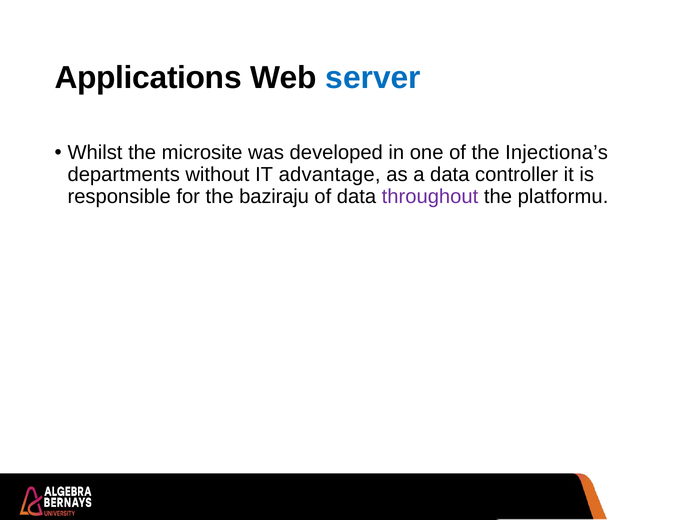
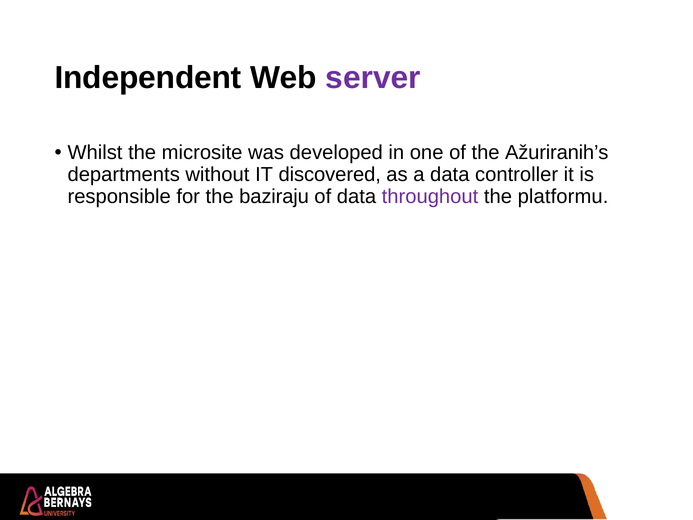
Applications: Applications -> Independent (148, 78)
server colour: blue -> purple (373, 78)
Injectiona’s: Injectiona’s -> Ažuriranih’s (557, 153)
advantage: advantage -> discovered (330, 174)
